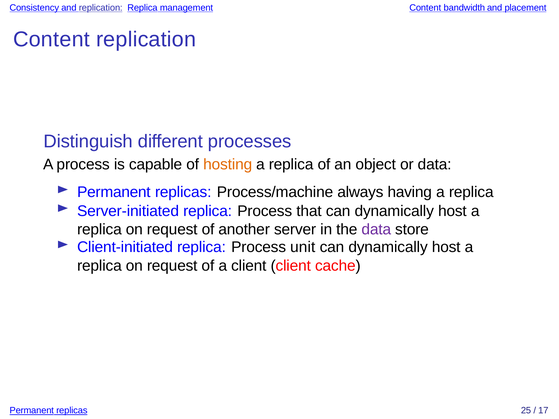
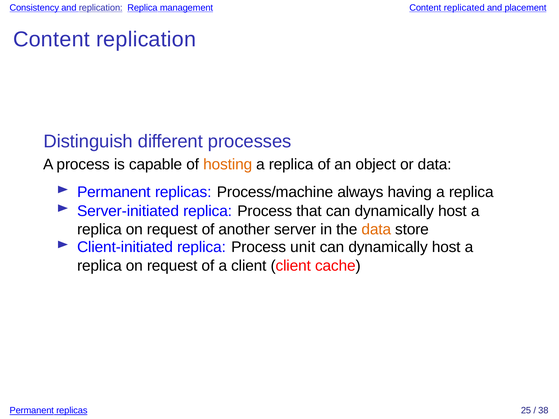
bandwidth: bandwidth -> replicated (464, 8)
data colour: purple -> orange (376, 230)
17: 17 -> 38 (543, 411)
